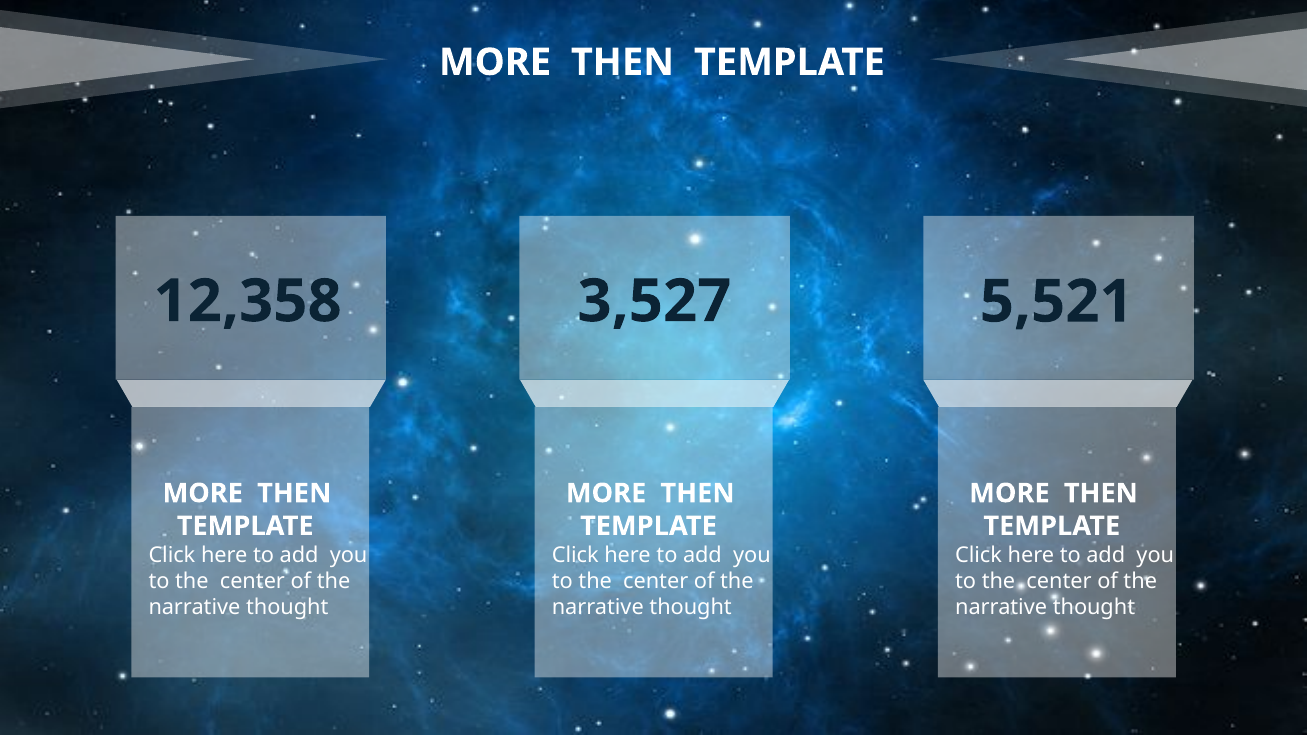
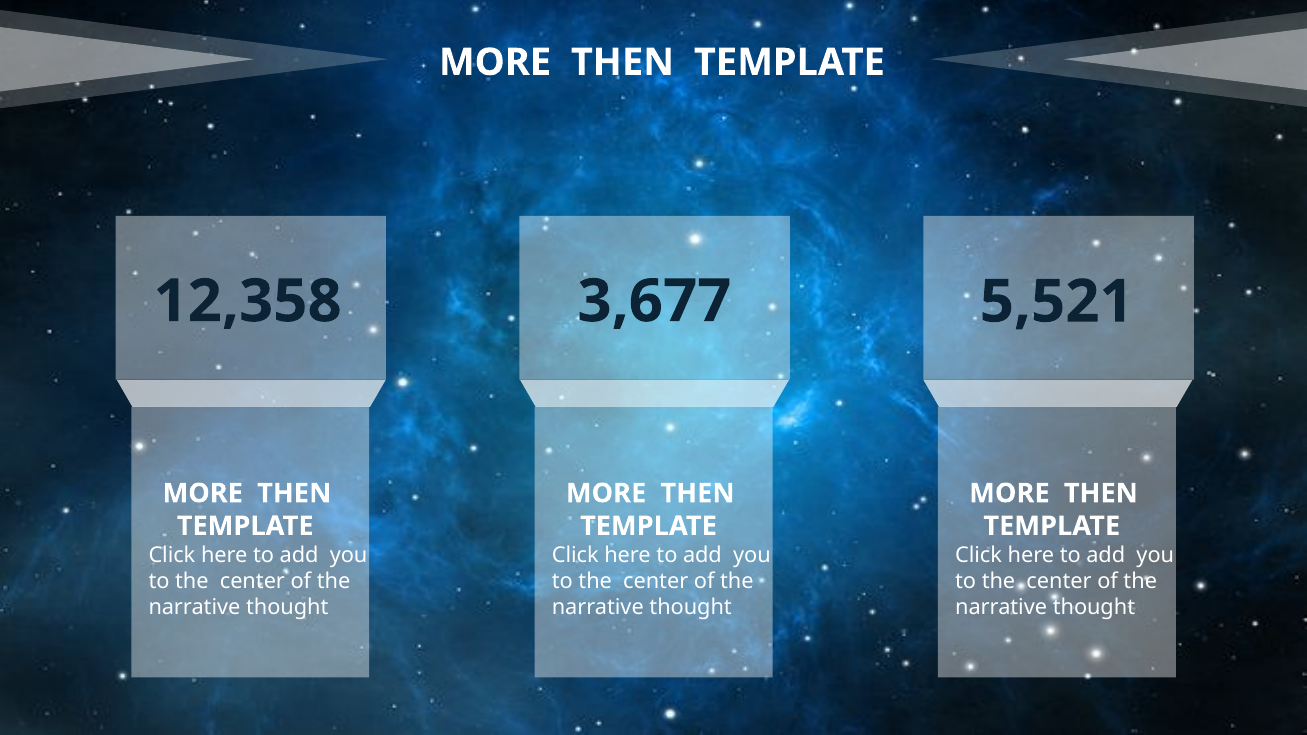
3,527: 3,527 -> 3,677 (654, 302)
